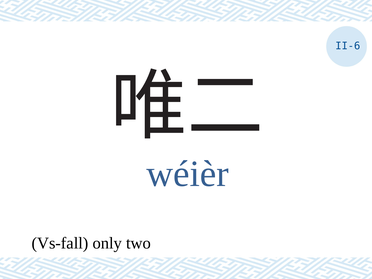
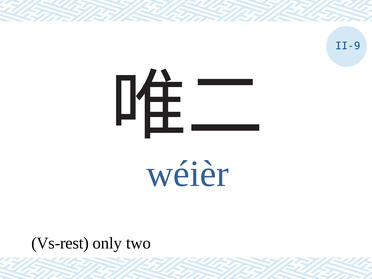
II-6: II-6 -> II-9 (348, 46)
Vs-fall: Vs-fall -> Vs-rest (60, 243)
